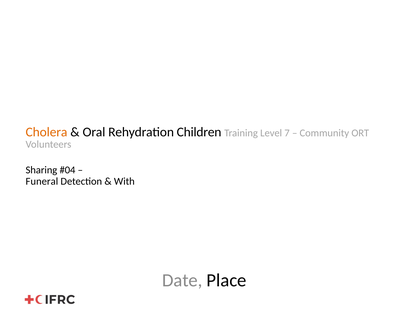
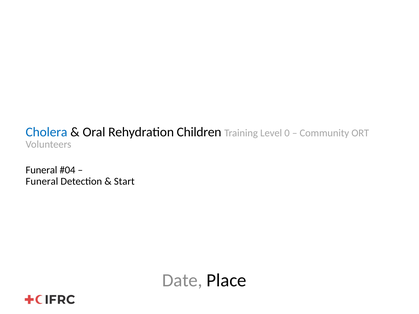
Cholera colour: orange -> blue (47, 132)
7: 7 -> 0 (287, 133)
Sharing: Sharing -> Funeral (41, 170)
With: With -> Start (124, 182)
